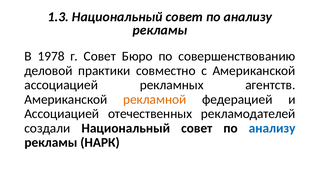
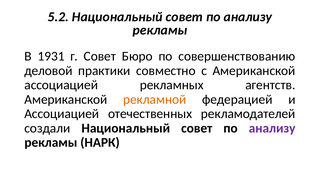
1.3: 1.3 -> 5.2 (58, 17)
1978: 1978 -> 1931 (51, 56)
анализу colour: blue -> purple (272, 128)
